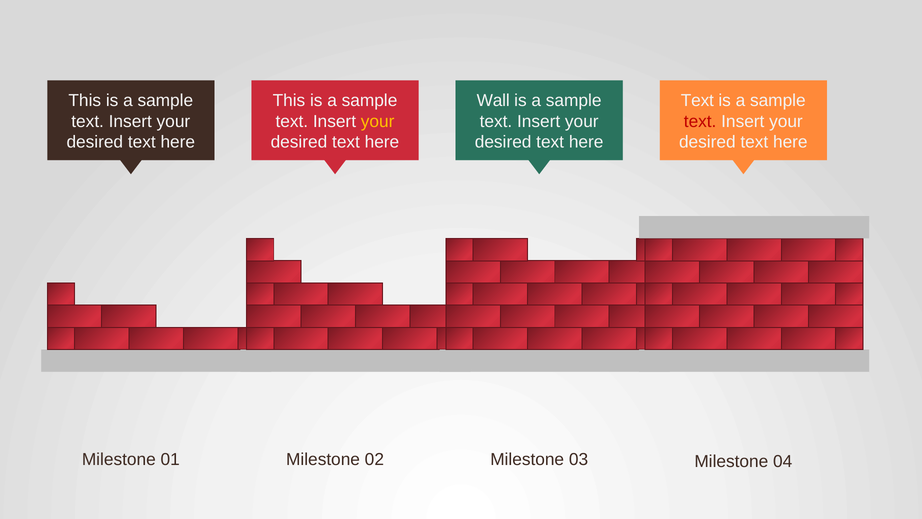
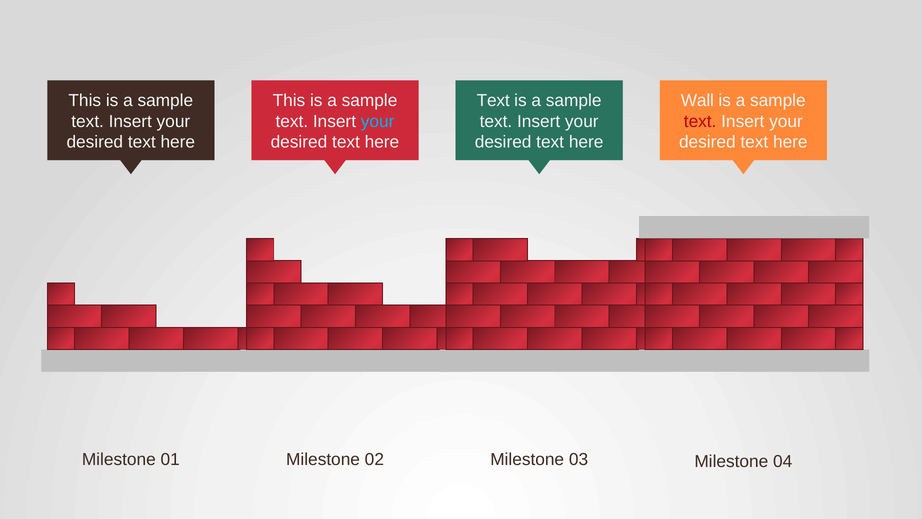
Wall: Wall -> Text (493, 101)
Text: Text -> Wall (697, 101)
your colour: yellow -> light blue (378, 121)
